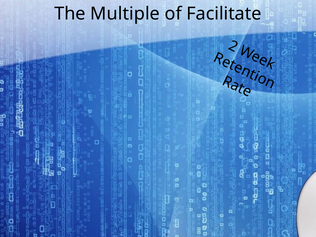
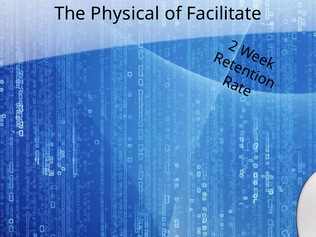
Multiple: Multiple -> Physical (125, 14)
